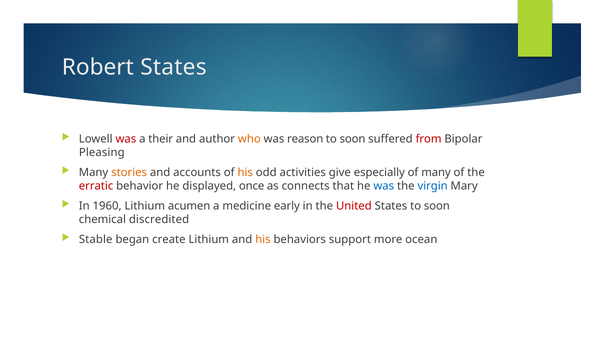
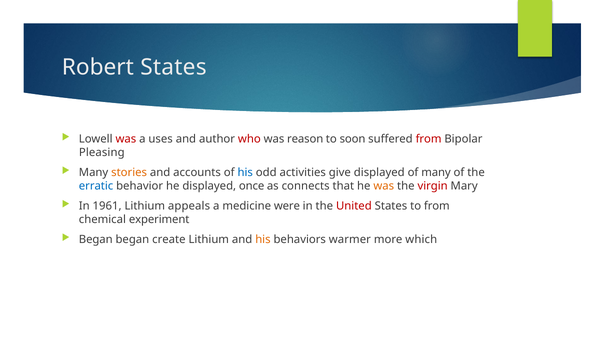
their: their -> uses (161, 139)
who colour: orange -> red (249, 139)
his colour: orange -> blue (245, 173)
give especially: especially -> displayed (379, 173)
erratic colour: red -> blue (96, 186)
was colour: blue -> orange (384, 186)
virgin colour: blue -> red (433, 186)
1960: 1960 -> 1961 (107, 206)
acumen: acumen -> appeals (189, 206)
early: early -> were (287, 206)
States to soon: soon -> from (437, 206)
discredited: discredited -> experiment (159, 220)
Stable: Stable -> Began (96, 240)
support: support -> warmer (350, 240)
ocean: ocean -> which (421, 240)
